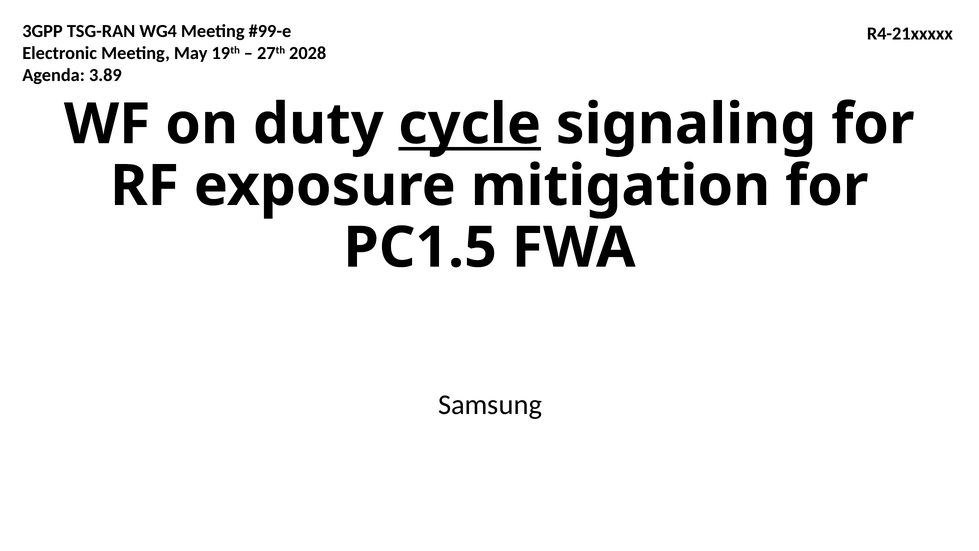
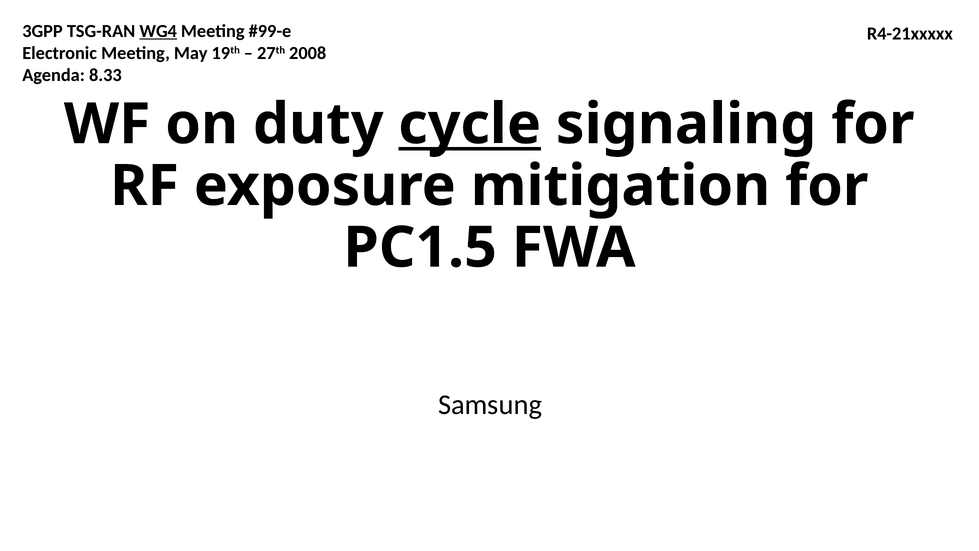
WG4 underline: none -> present (158, 31)
2028: 2028 -> 2008 (308, 53)
3.89: 3.89 -> 8.33 (105, 75)
